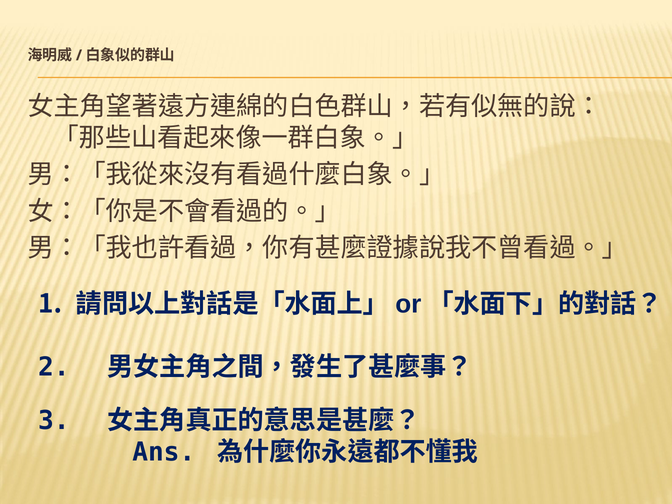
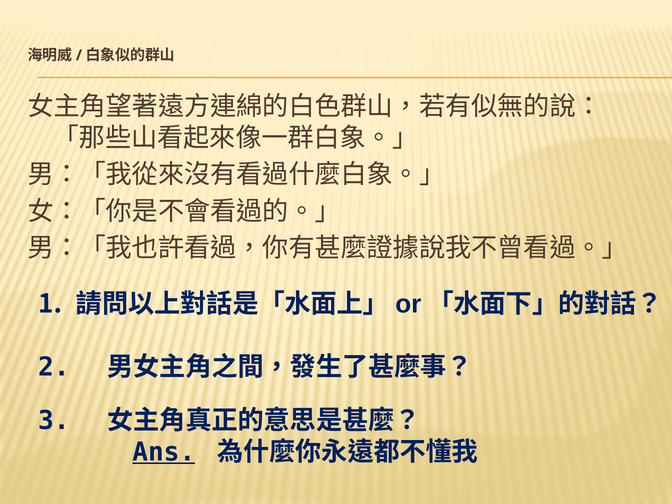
Ans underline: none -> present (164, 452)
